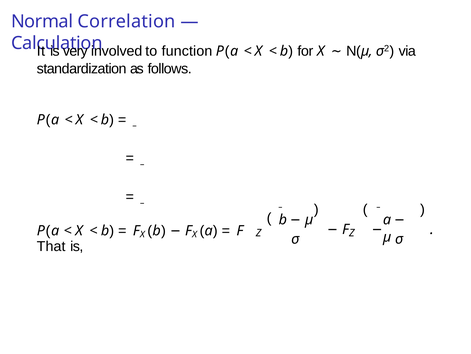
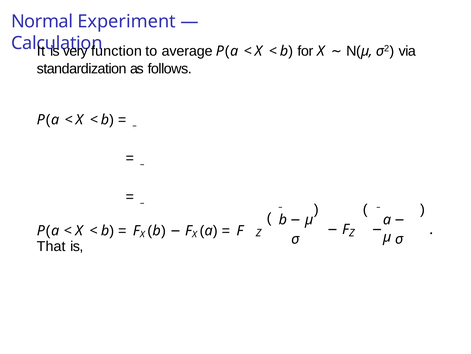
Correlation: Correlation -> Experiment (127, 21)
involved: involved -> function (116, 51)
function: function -> average (187, 51)
